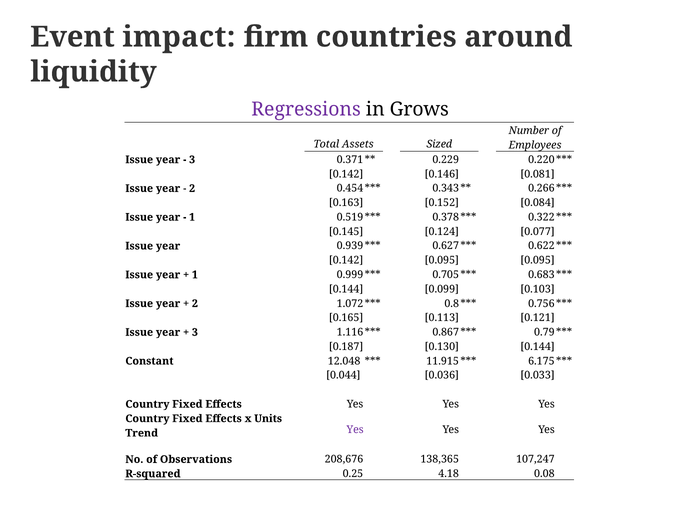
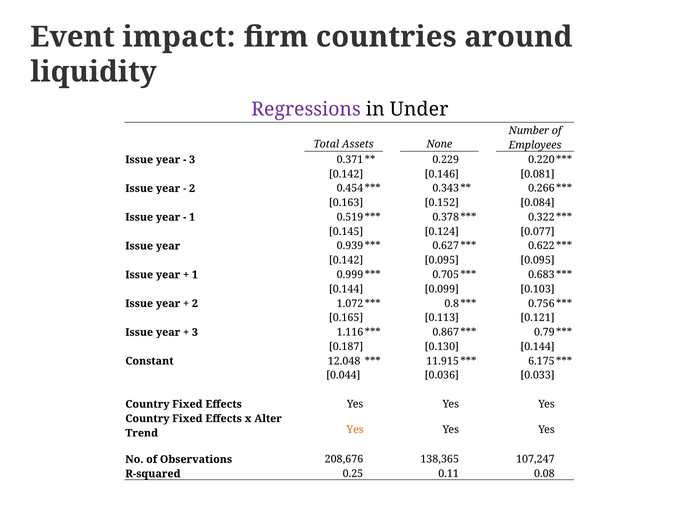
Grows: Grows -> Under (419, 110)
Sized: Sized -> None (439, 144)
Units: Units -> Alter (268, 419)
Yes colour: purple -> orange (355, 430)
4.18: 4.18 -> 0.11 (449, 474)
